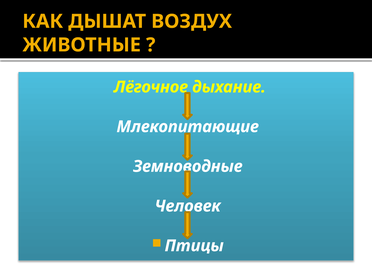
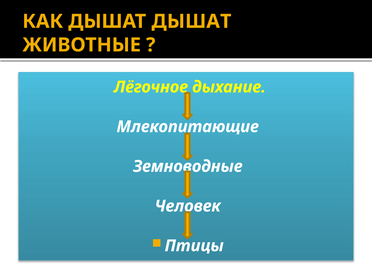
ДЫШАТ ВОЗДУХ: ВОЗДУХ -> ДЫШАТ (191, 21)
